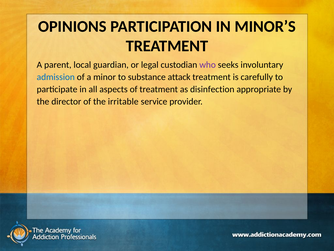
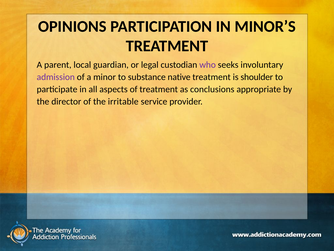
admission colour: blue -> purple (56, 77)
attack: attack -> native (179, 77)
carefully: carefully -> shoulder (257, 77)
disinfection: disinfection -> conclusions (212, 89)
